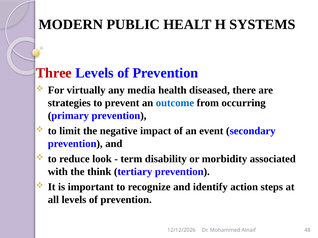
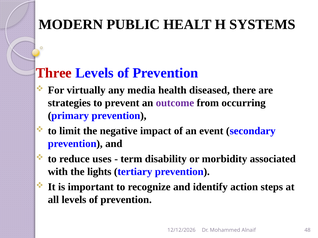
outcome colour: blue -> purple (175, 103)
look: look -> uses (102, 159)
think: think -> lights (99, 172)
